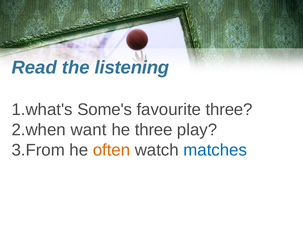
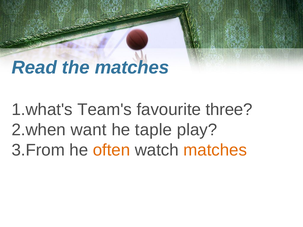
the listening: listening -> matches (132, 68)
Some's: Some's -> Team's (105, 110)
he three: three -> taple (154, 130)
matches colour: blue -> orange (215, 150)
